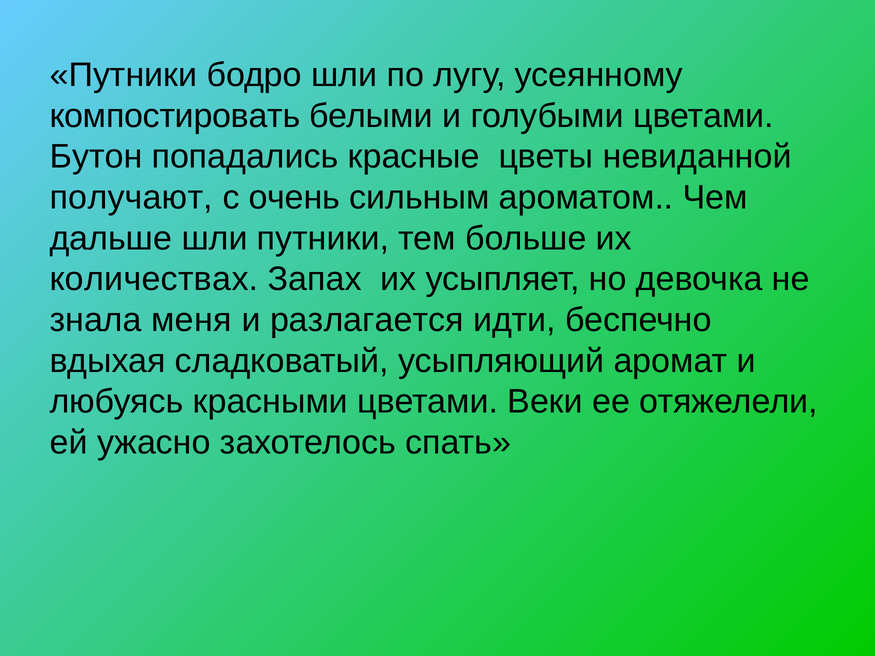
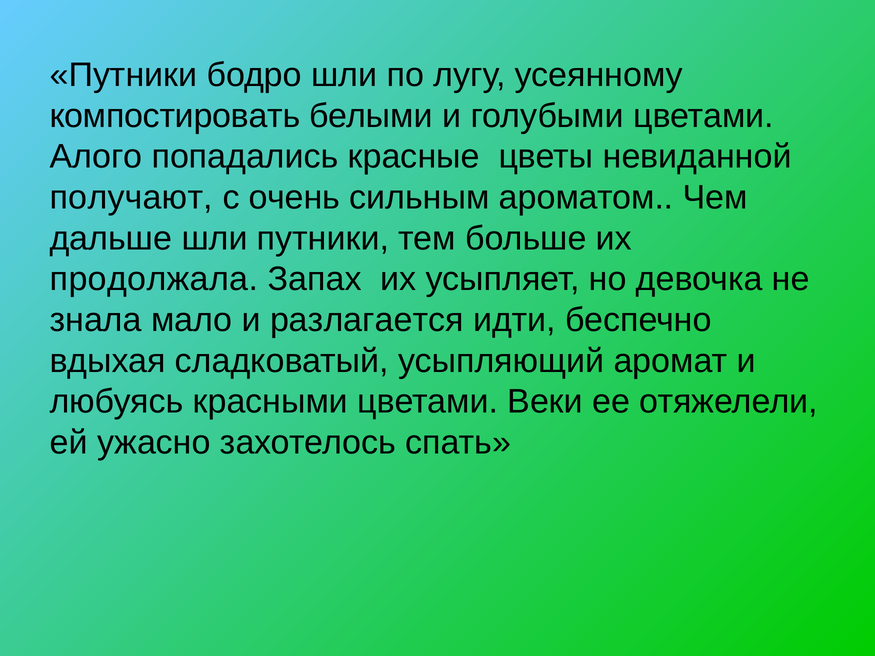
Бутон: Бутон -> Алого (96, 157)
количествах: количествах -> продолжала (154, 279)
меня: меня -> мало (192, 320)
